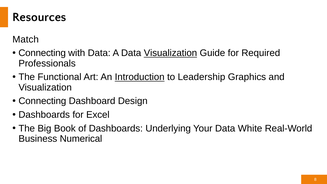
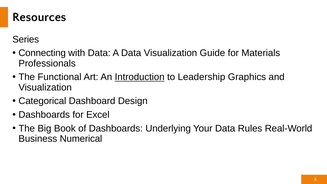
Match: Match -> Series (26, 39)
Visualization underline: present -> none (170, 53)
Required: Required -> Materials (261, 53)
Connecting: Connecting -> Categorical (42, 101)
White: White -> Rules (250, 128)
